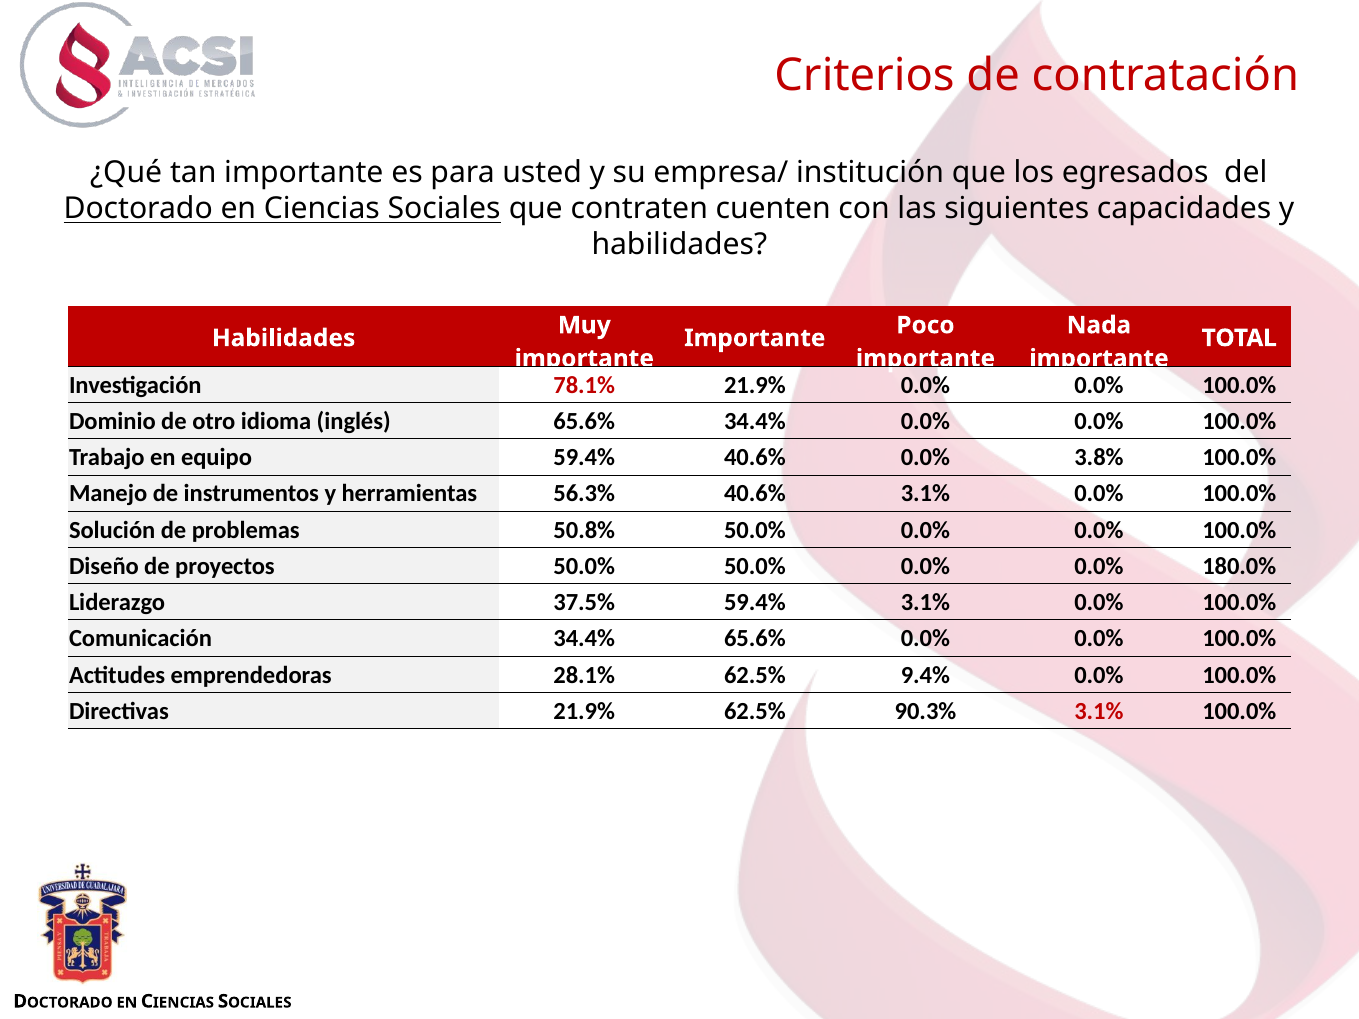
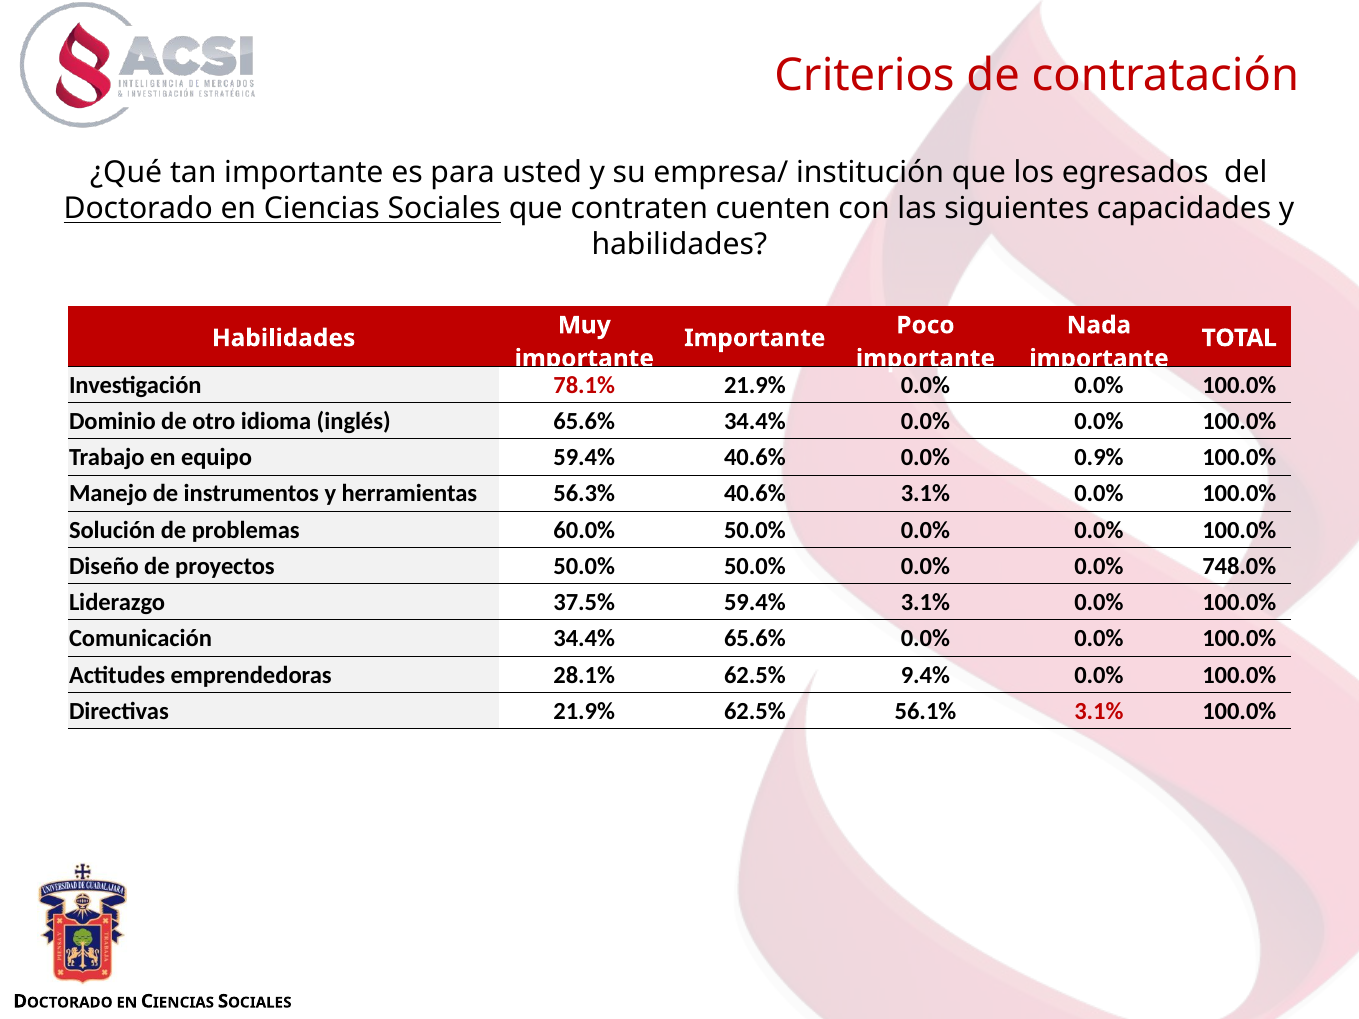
3.8%: 3.8% -> 0.9% (1099, 458)
50.8%: 50.8% -> 60.0% (584, 530)
180.0%: 180.0% -> 748.0% (1239, 566)
90.3%: 90.3% -> 56.1% (926, 711)
